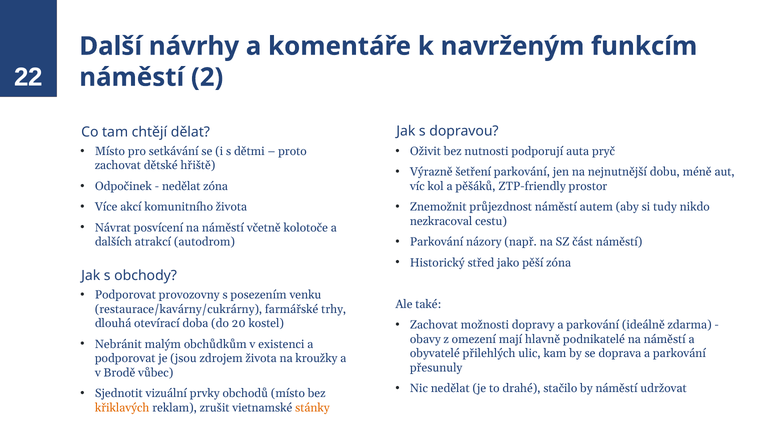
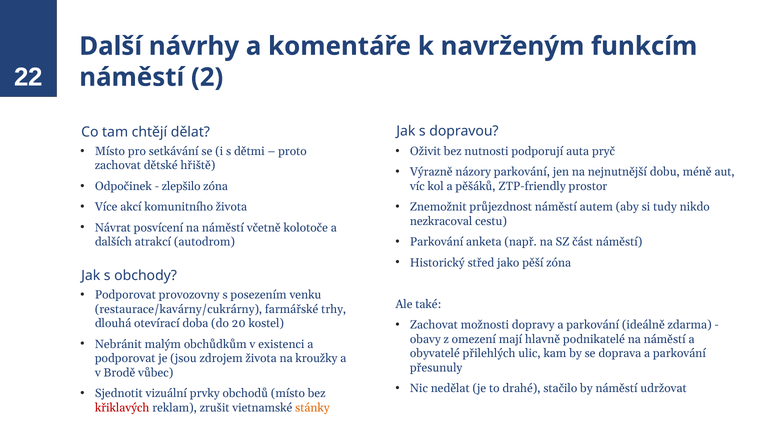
šetření: šetření -> názory (473, 172)
nedělat: nedělat -> zlepšilo (181, 186)
názory: názory -> anketa (484, 242)
křiklavých colour: orange -> red (122, 408)
